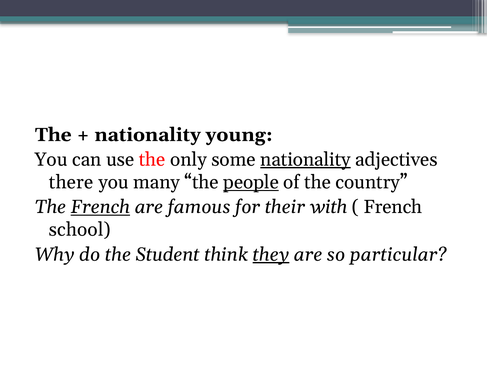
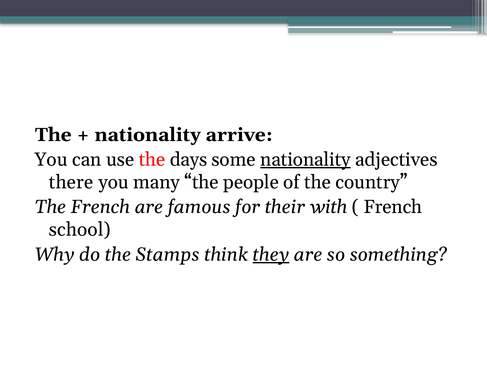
young: young -> arrive (239, 135)
only: only -> days (189, 160)
people underline: present -> none (251, 182)
French underline: present -> none (100, 207)
Student: Student -> Stamps (168, 255)
particular: particular -> something (398, 255)
